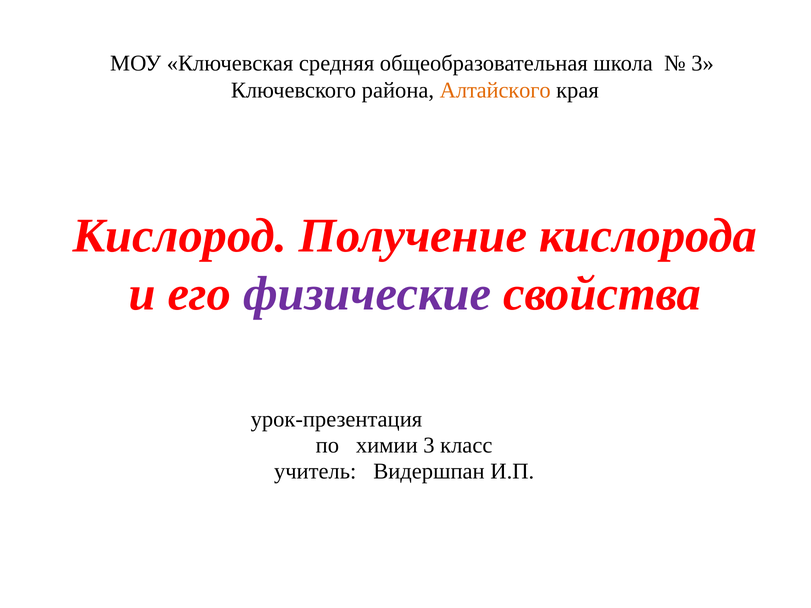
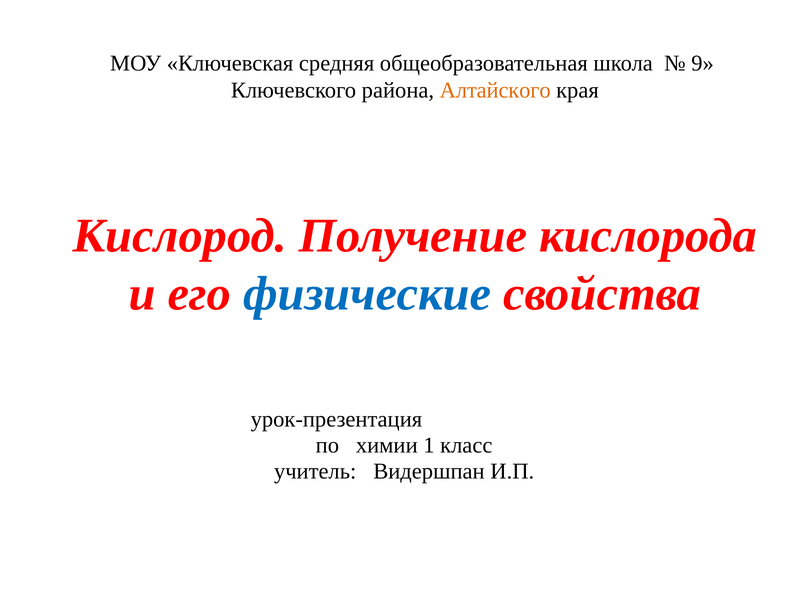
3: 3 -> 9 (703, 63)
физические colour: purple -> blue (367, 294)
химии 3: 3 -> 1 (429, 446)
